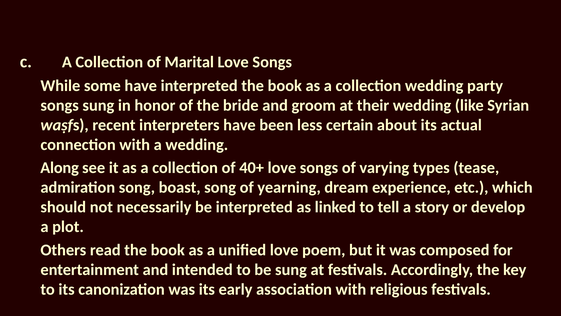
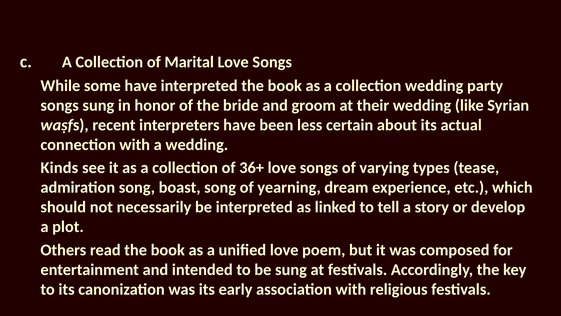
Along: Along -> Kinds (59, 168)
40+: 40+ -> 36+ (252, 168)
